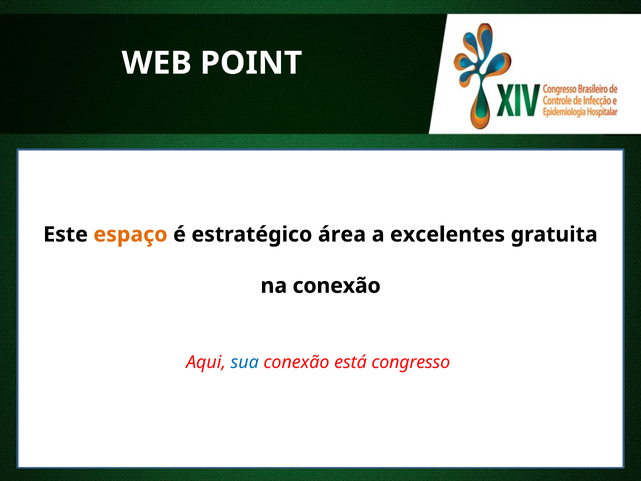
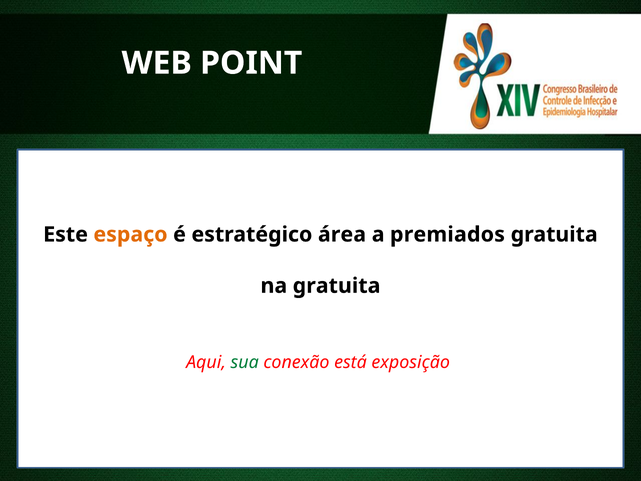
excelentes: excelentes -> premiados (447, 234)
na conexão: conexão -> gratuita (337, 286)
sua colour: blue -> green (245, 362)
congresso: congresso -> exposição (411, 362)
